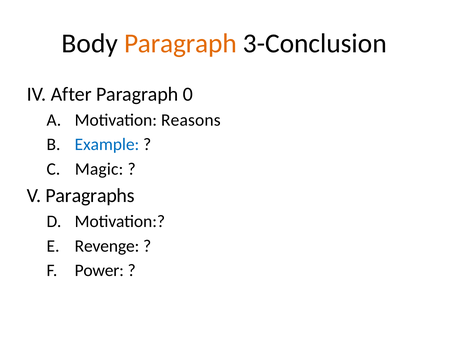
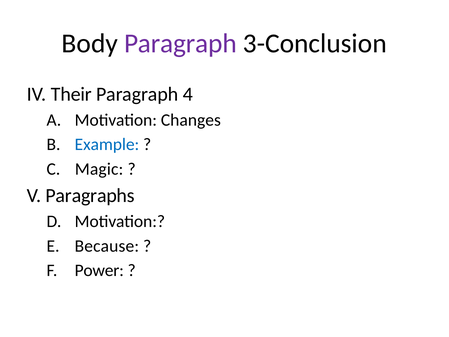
Paragraph colour: orange -> purple (180, 43)
After: After -> Their (71, 94)
0: 0 -> 4 (188, 94)
Reasons: Reasons -> Changes (191, 120)
Revenge: Revenge -> Because (107, 246)
